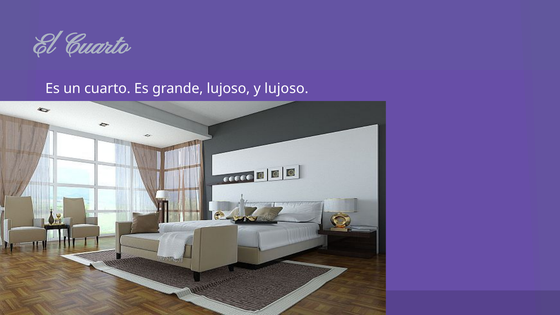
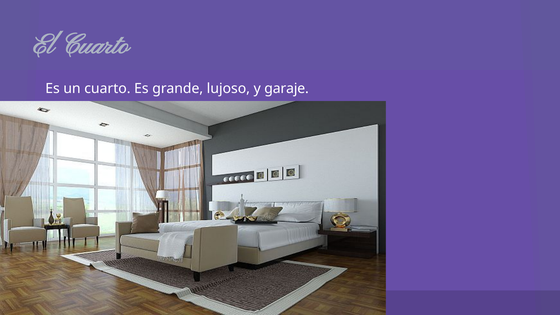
y lujoso: lujoso -> garaje (287, 88)
